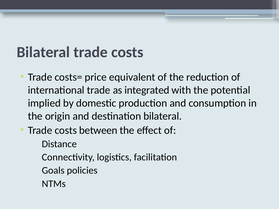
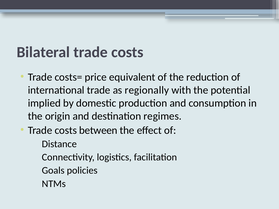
integrated: integrated -> regionally (147, 90)
destination bilateral: bilateral -> regimes (163, 116)
